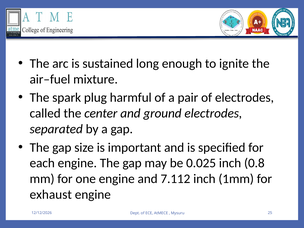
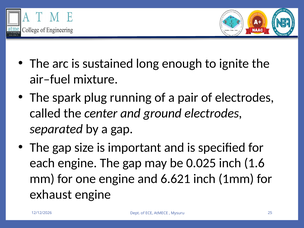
harmful: harmful -> running (131, 98)
0.8: 0.8 -> 1.6 (254, 163)
7.112: 7.112 -> 6.621 (175, 179)
